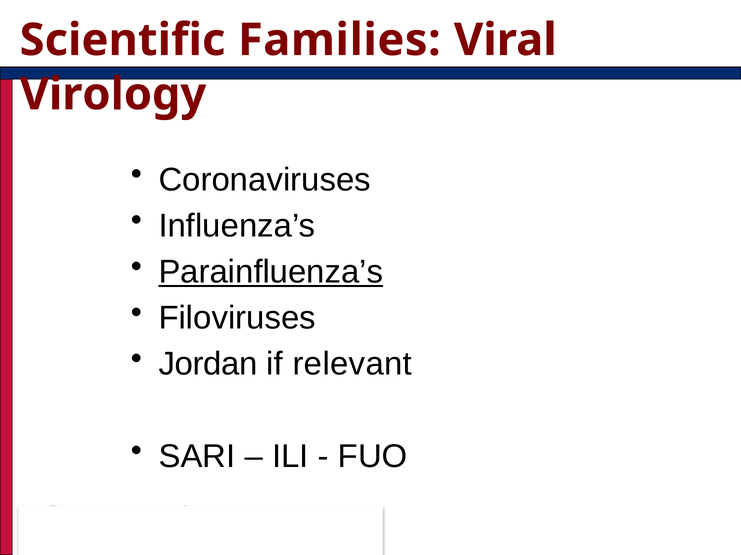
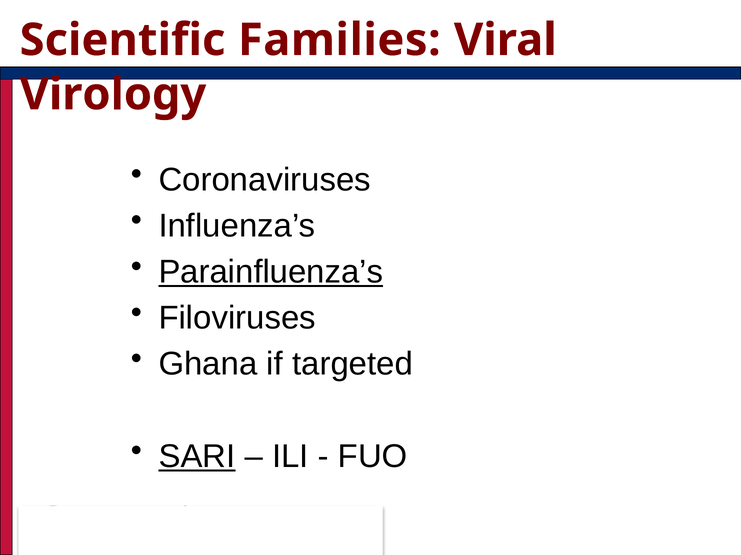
Jordan: Jordan -> Ghana (208, 365)
relevant: relevant -> targeted (353, 365)
SARI underline: none -> present (197, 457)
